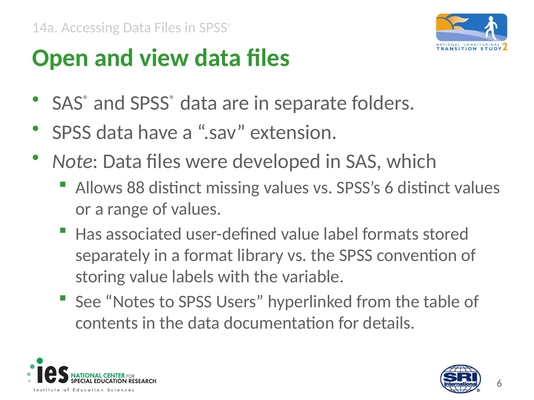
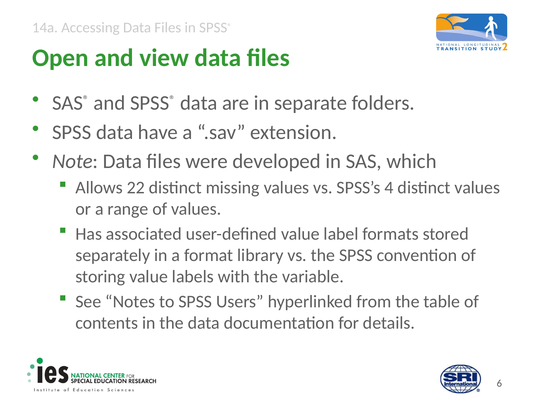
88: 88 -> 22 (136, 188)
SPSS’s 6: 6 -> 4 (389, 188)
